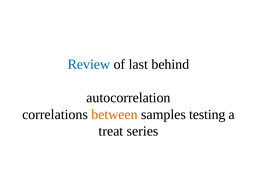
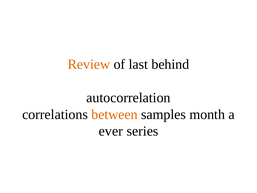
Review colour: blue -> orange (89, 64)
testing: testing -> month (207, 114)
treat: treat -> ever (111, 131)
